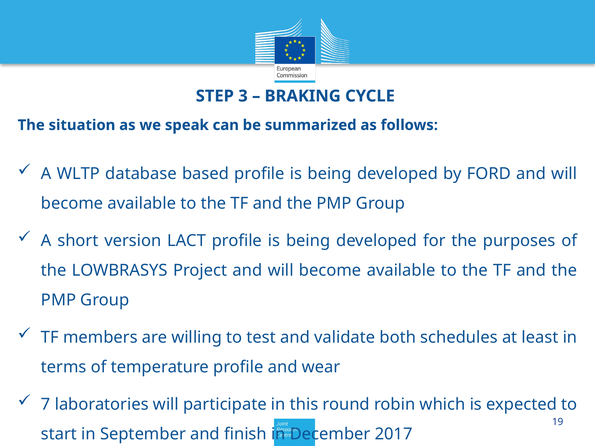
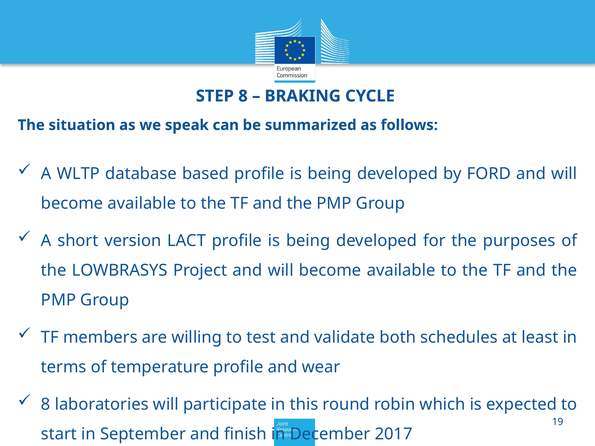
STEP 3: 3 -> 8 (243, 96)
7: 7 -> 8 (46, 405)
